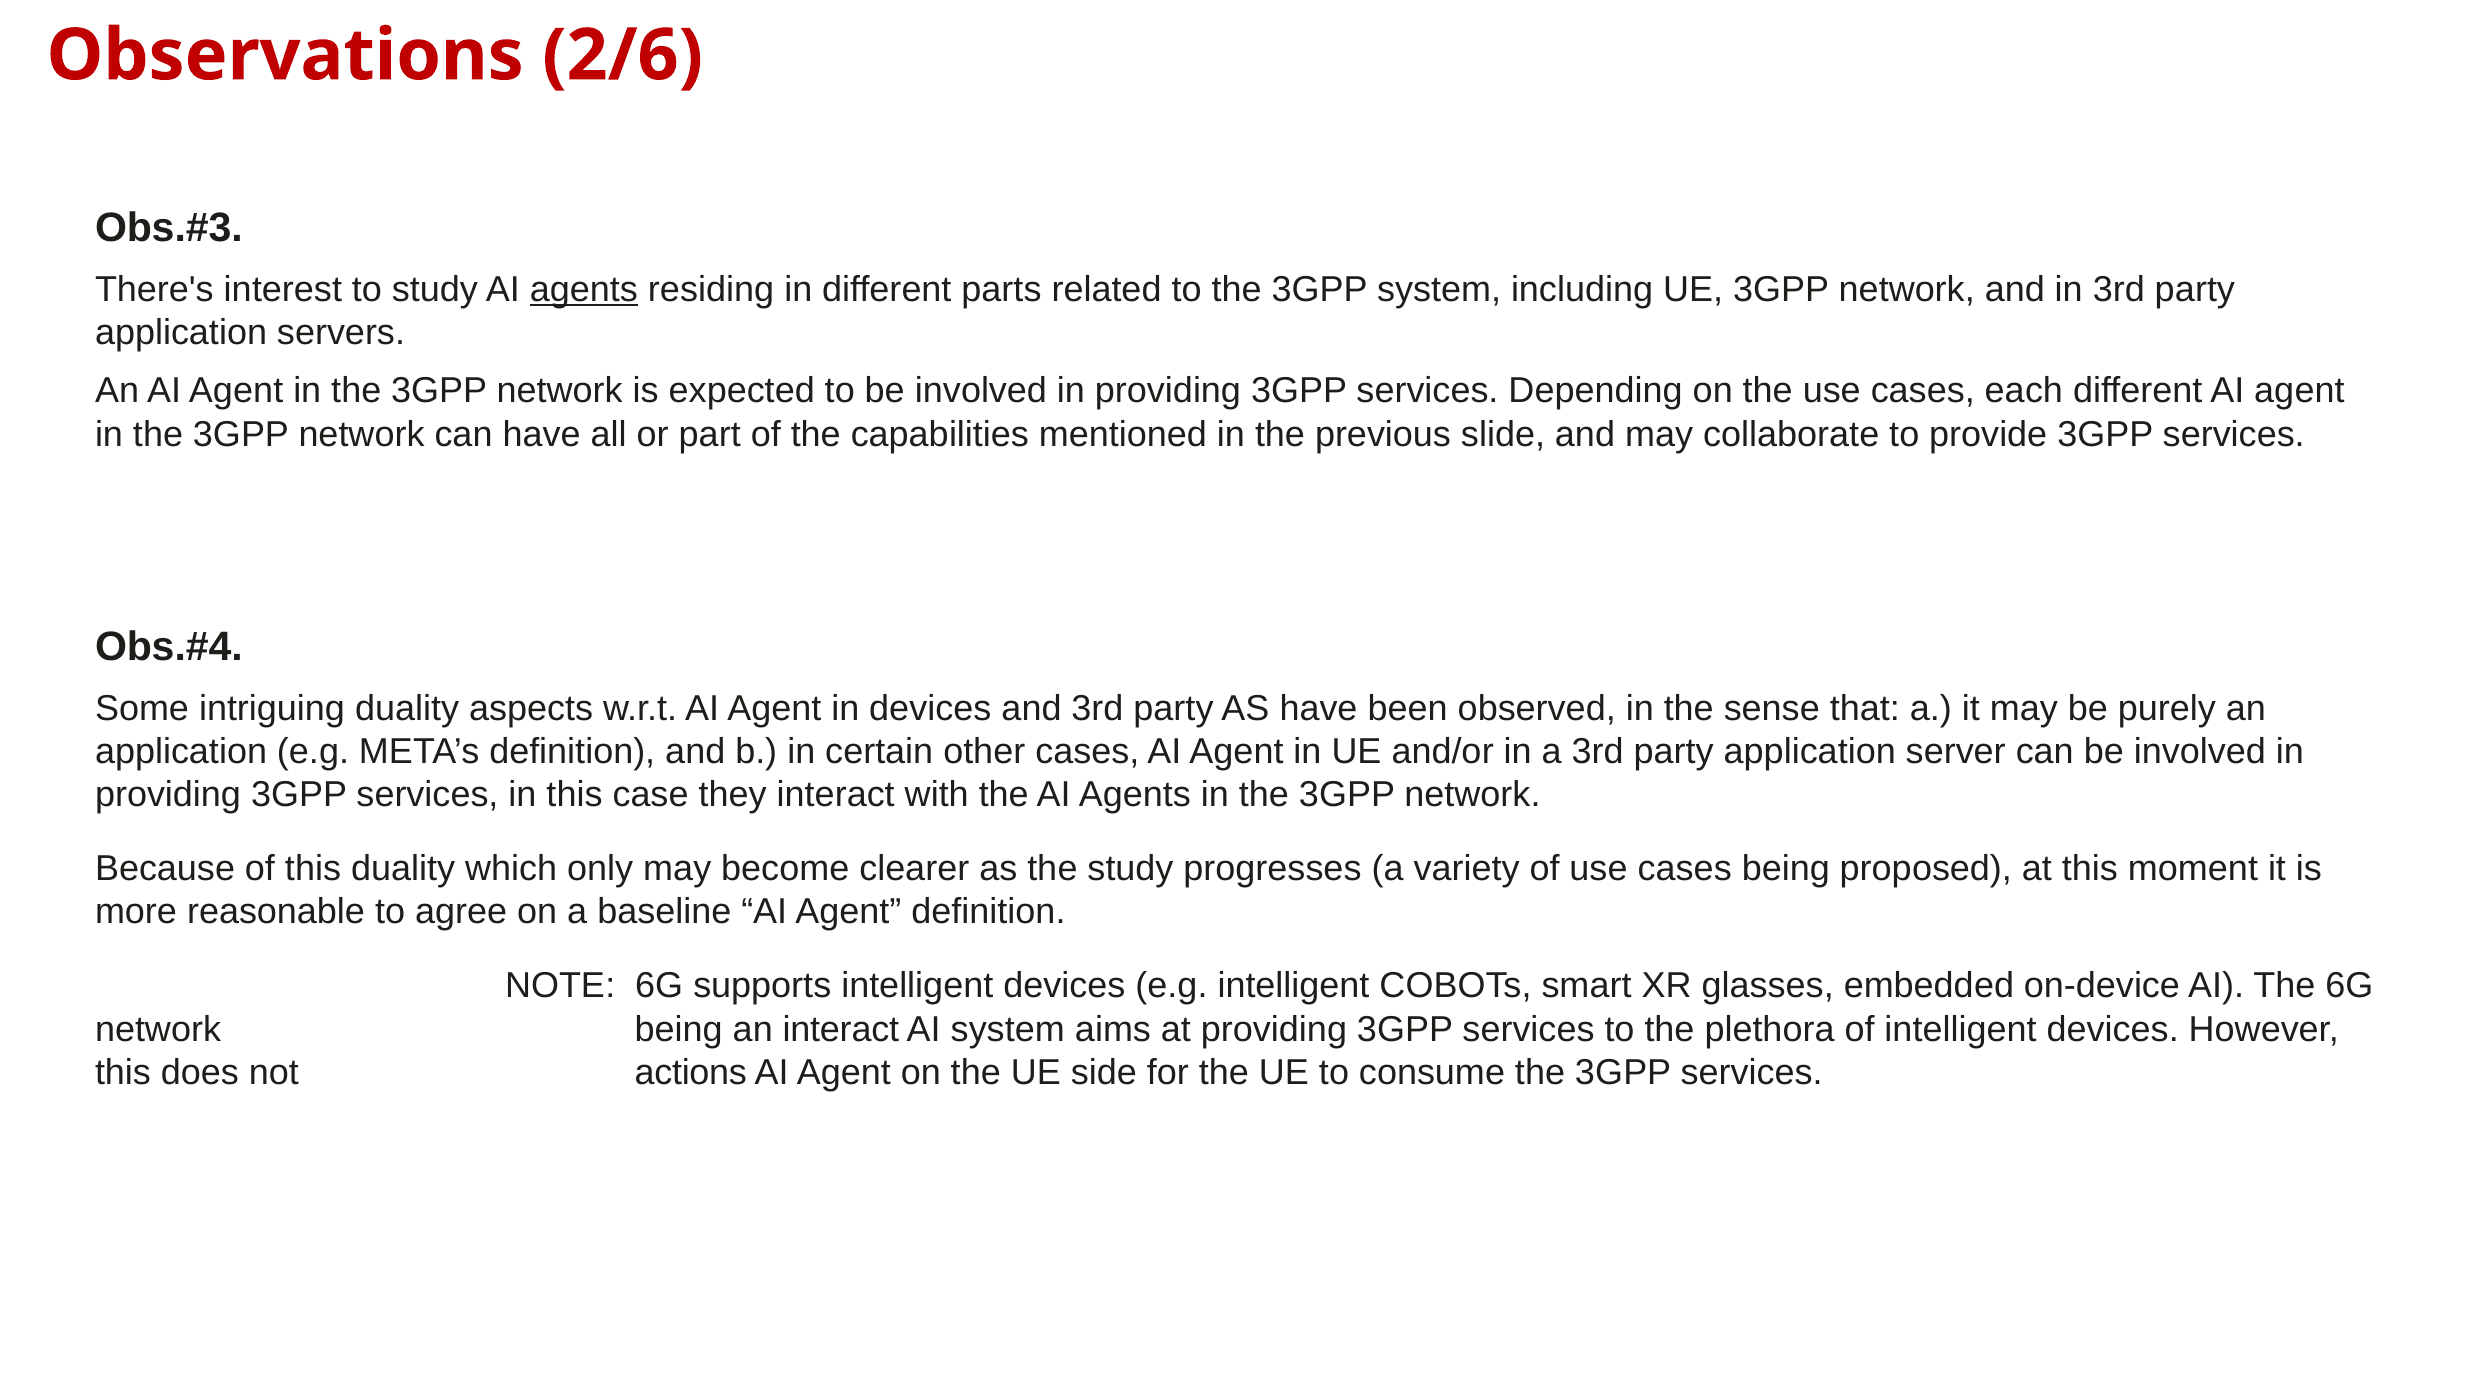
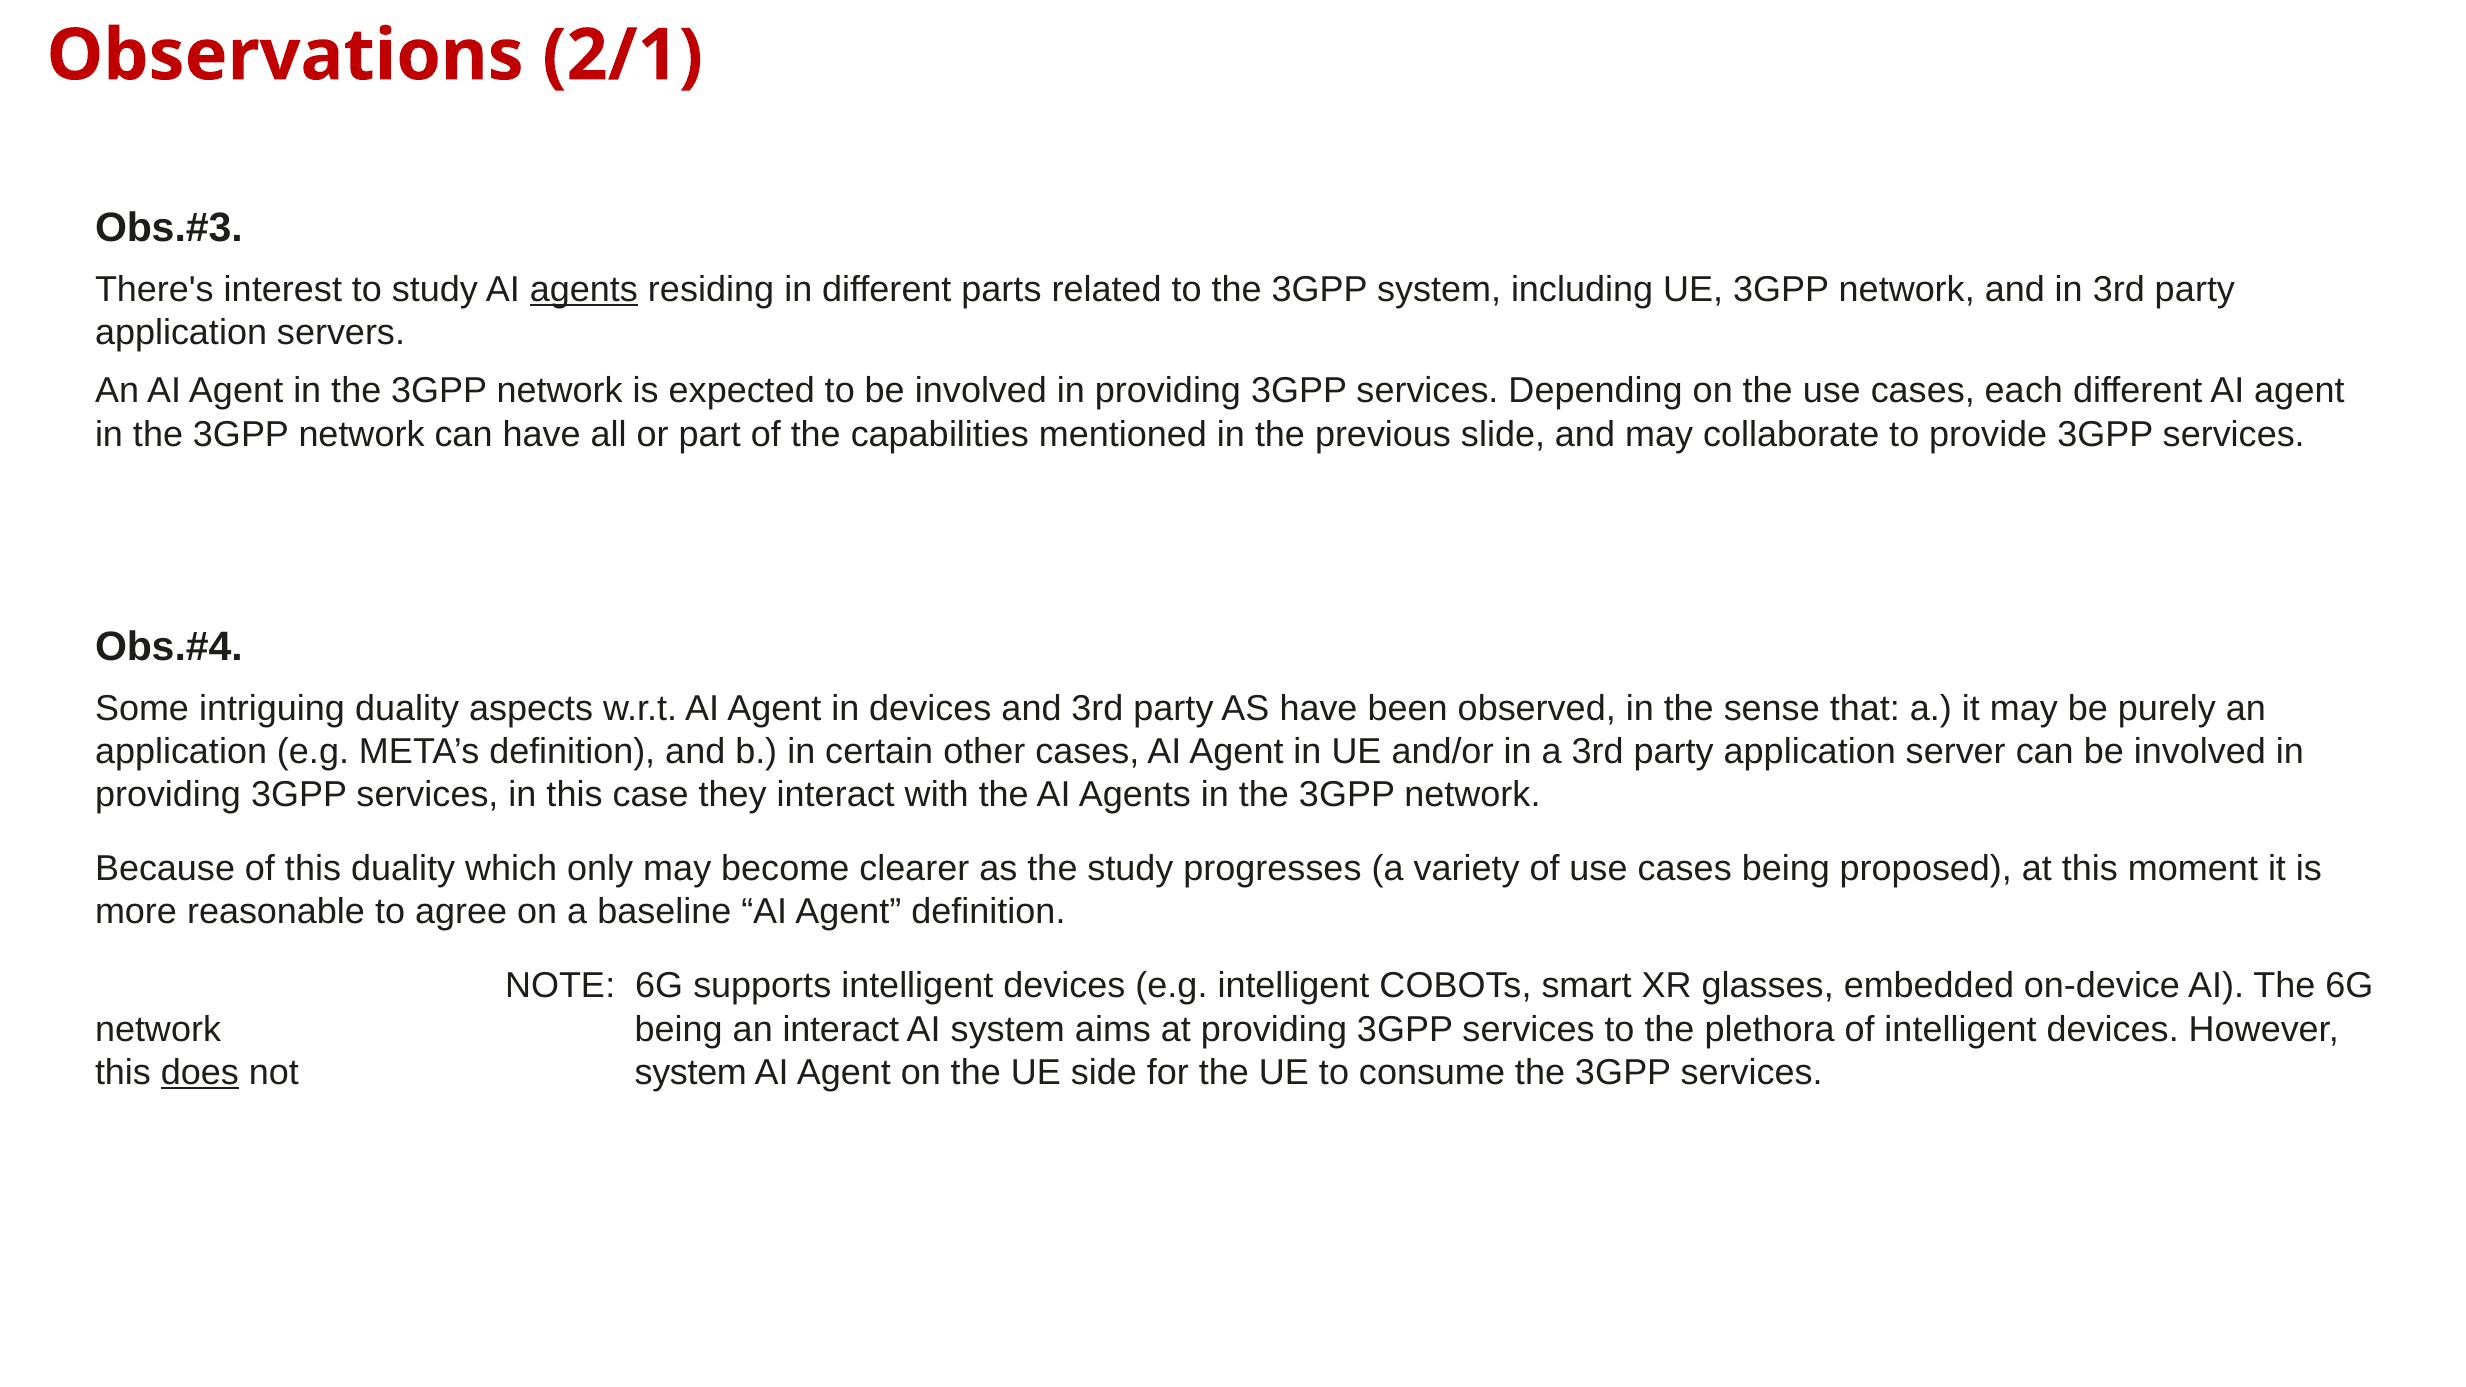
2/6: 2/6 -> 2/1 (623, 56)
does underline: none -> present (200, 1072)
not actions: actions -> system (691, 1072)
